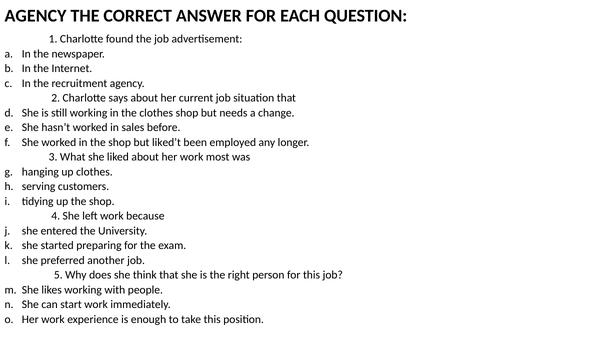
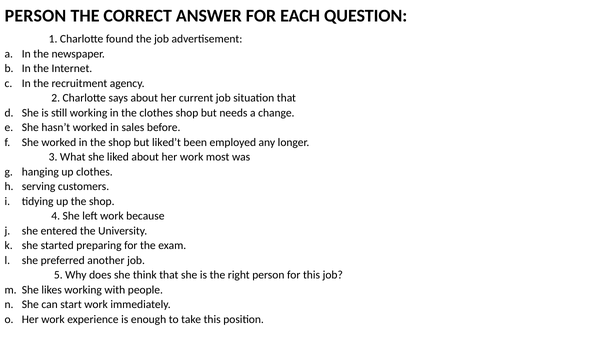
AGENCY: AGENCY -> PERSON (35, 16)
